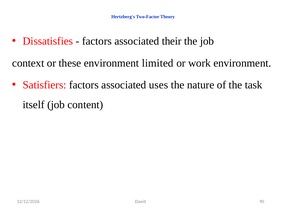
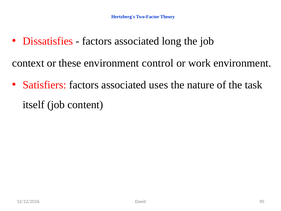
their: their -> long (172, 41)
limited: limited -> control (158, 63)
